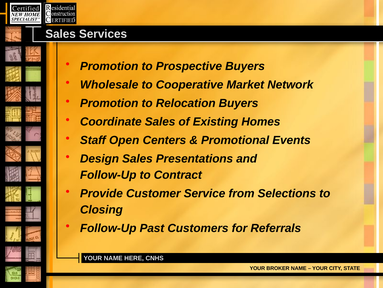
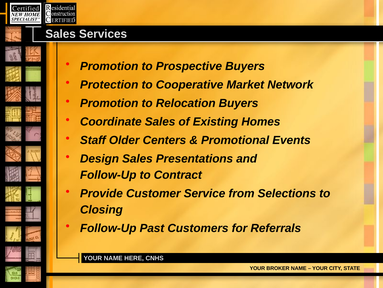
Wholesale: Wholesale -> Protection (109, 85)
Open: Open -> Older (124, 140)
